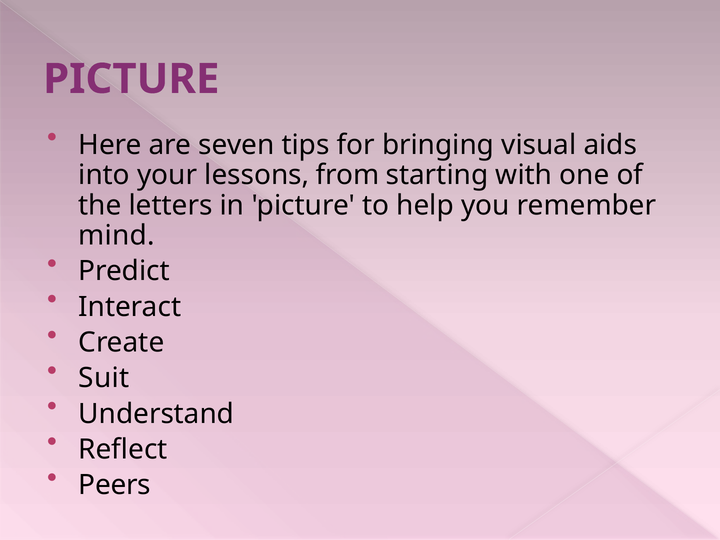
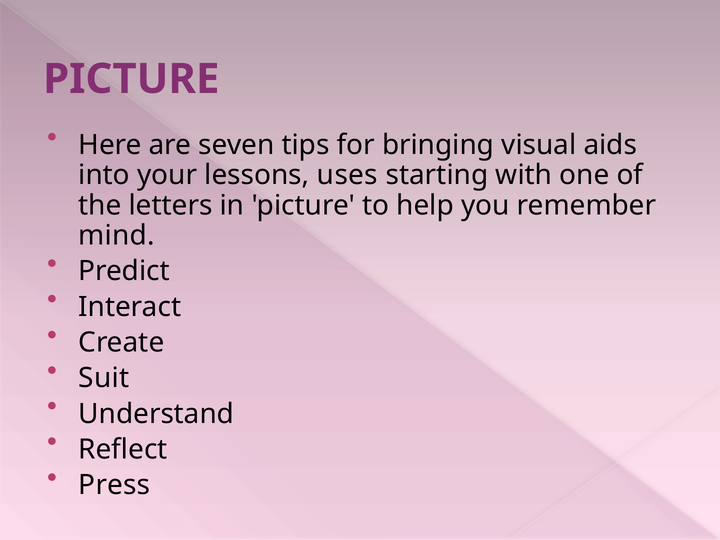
from: from -> uses (347, 175)
Peers: Peers -> Press (114, 485)
